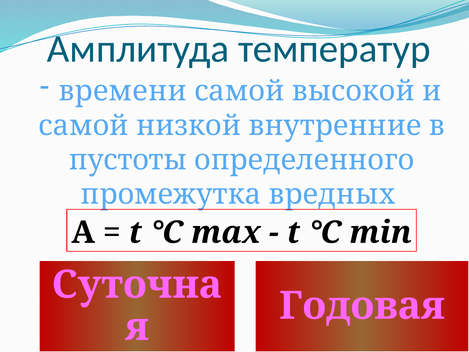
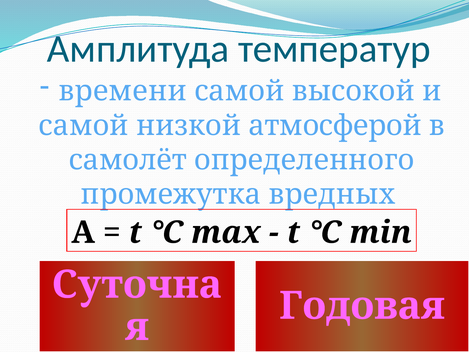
внутренние: внутренние -> атмосферой (335, 125)
пустоты: пустоты -> самолёт (128, 160)
